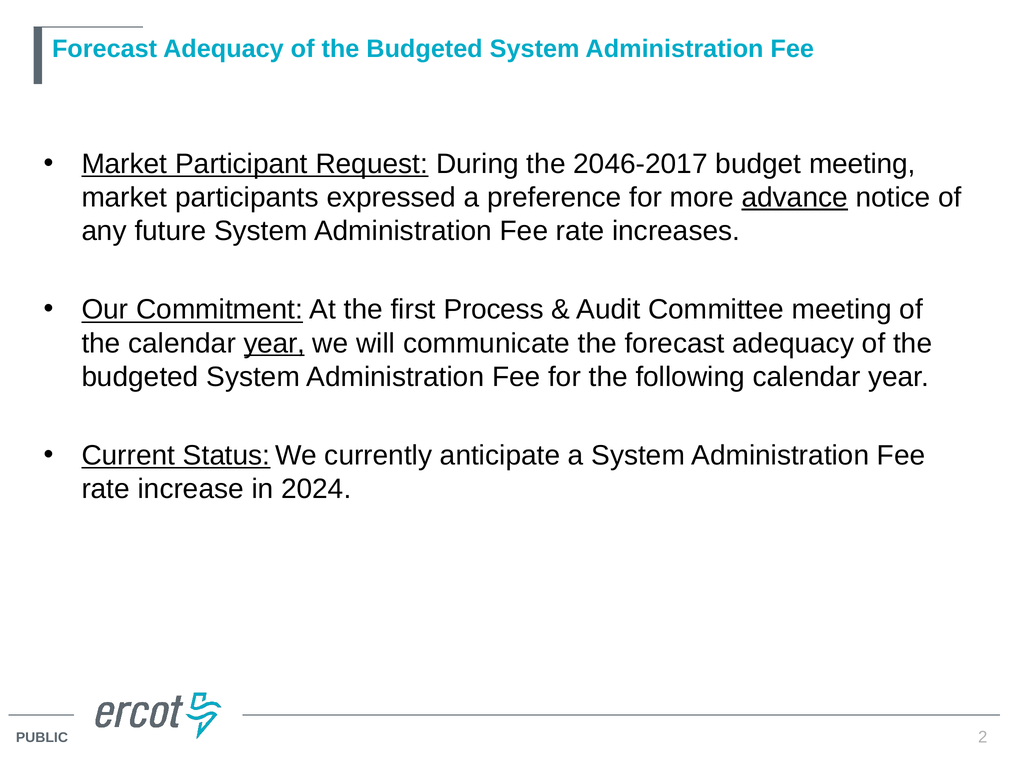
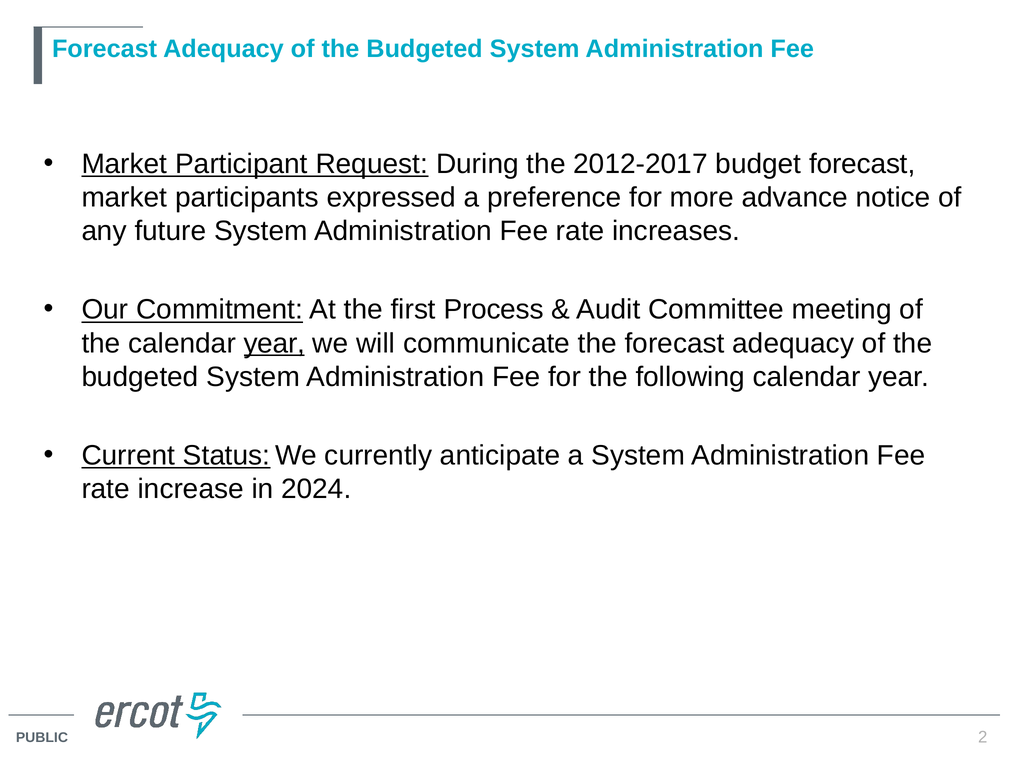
2046-2017: 2046-2017 -> 2012-2017 (641, 164)
budget meeting: meeting -> forecast (862, 164)
advance underline: present -> none (795, 198)
